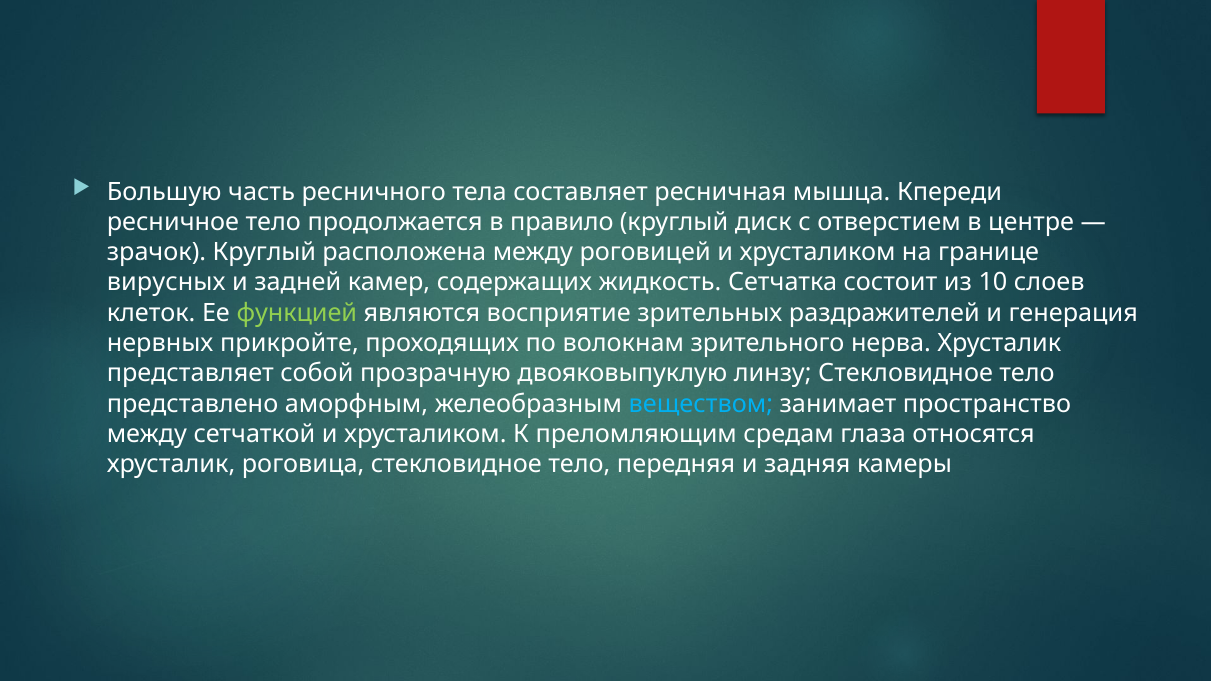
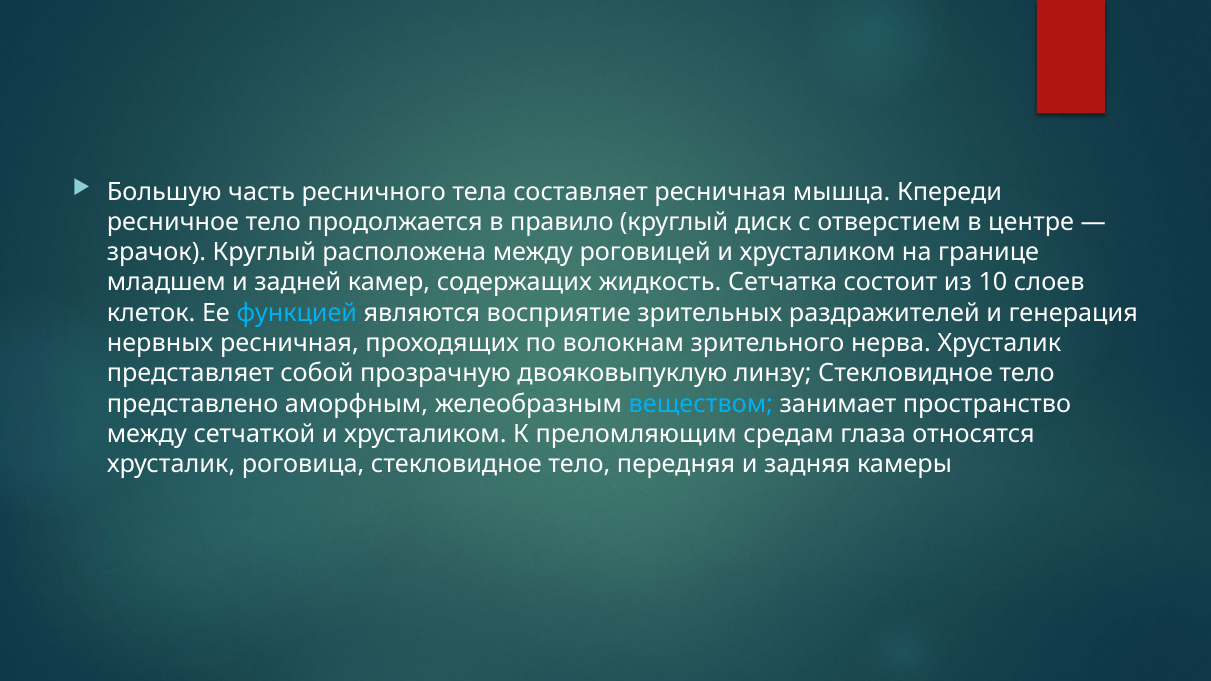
вирусных: вирусных -> младшем (166, 283)
функцией colour: light green -> light blue (297, 313)
нервных прикройте: прикройте -> ресничная (289, 343)
